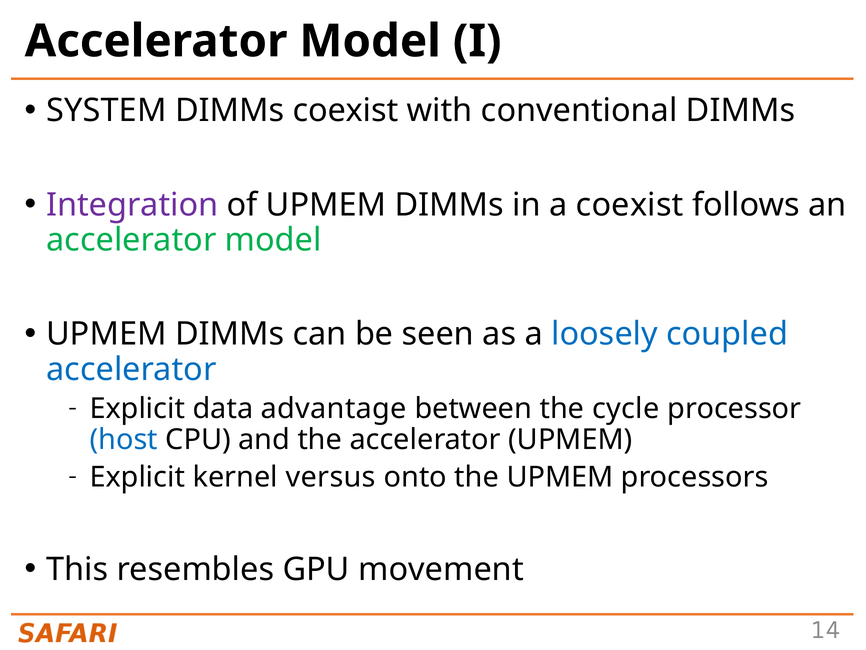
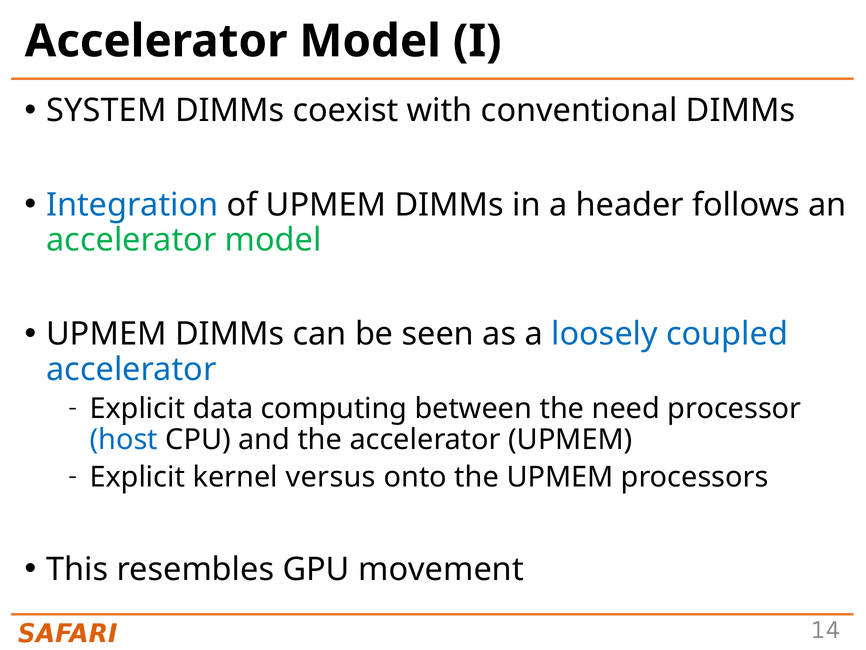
Integration colour: purple -> blue (132, 205)
a coexist: coexist -> header (630, 205)
advantage: advantage -> computing (334, 408)
cycle: cycle -> need (626, 408)
